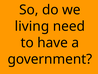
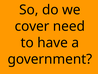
living: living -> cover (32, 26)
